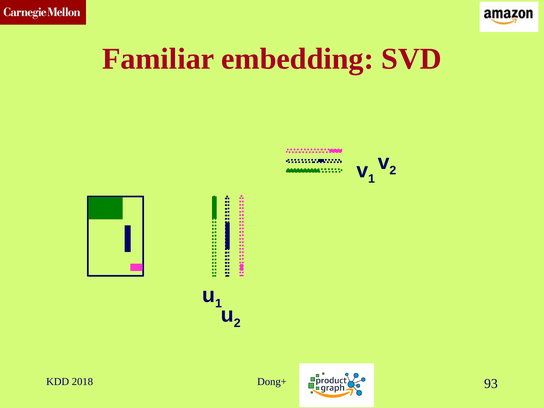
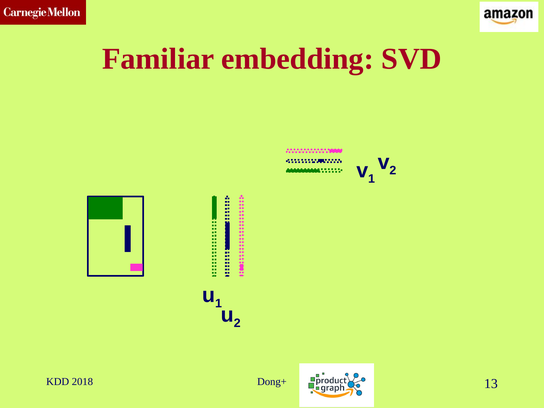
93: 93 -> 13 (491, 384)
